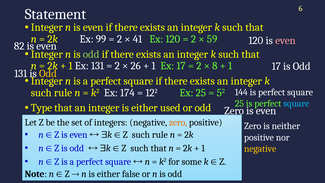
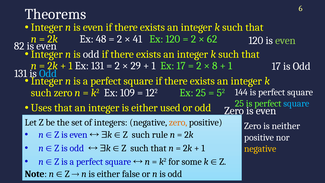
Statement: Statement -> Theorems (55, 14)
99: 99 -> 48 (101, 39)
59: 59 -> 62 (212, 39)
even colour: pink -> light green (285, 40)
odd colour: light green -> white (91, 54)
26: 26 -> 29 (136, 66)
Odd colour: yellow -> light blue (48, 73)
rule: rule -> zero (63, 93)
174: 174 -> 109 (127, 93)
Type: Type -> Uses (41, 108)
